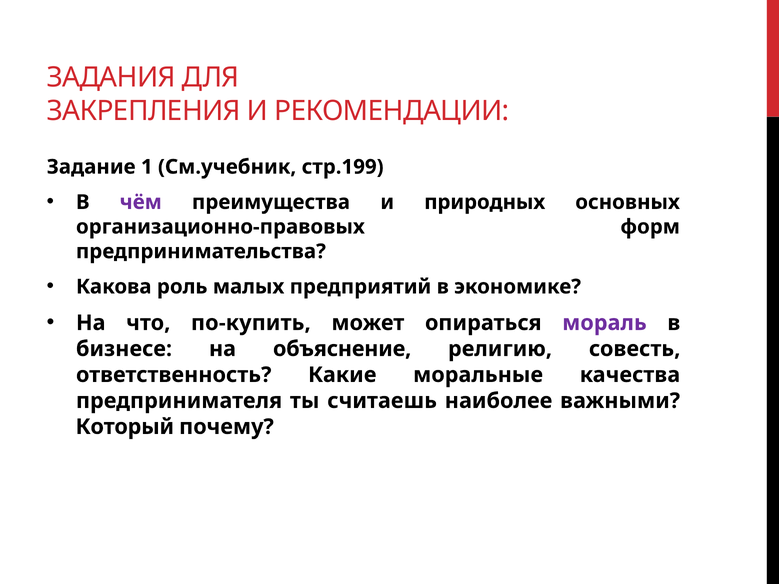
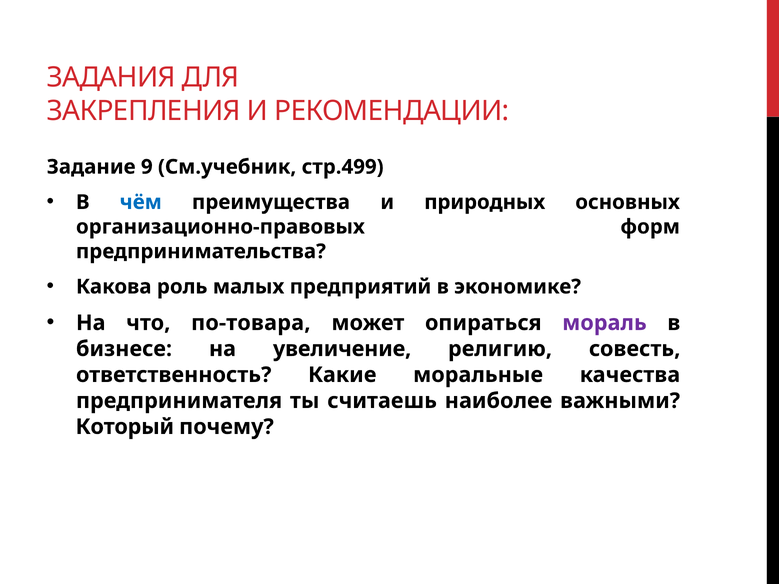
1: 1 -> 9 (147, 167)
стр.199: стр.199 -> стр.499 (343, 167)
чём colour: purple -> blue (141, 202)
по-купить: по-купить -> по-товара (251, 323)
объяснение: объяснение -> увеличение (342, 349)
